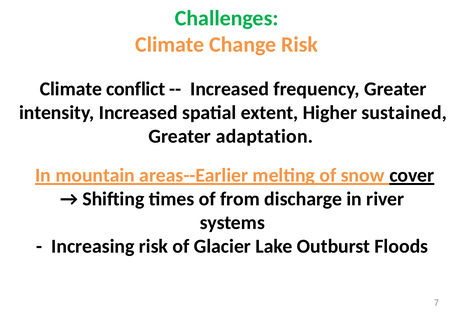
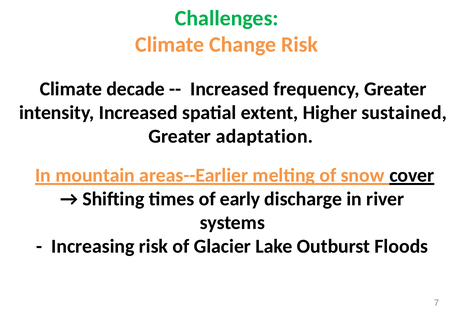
conflict: conflict -> decade (136, 89)
from: from -> early (240, 199)
